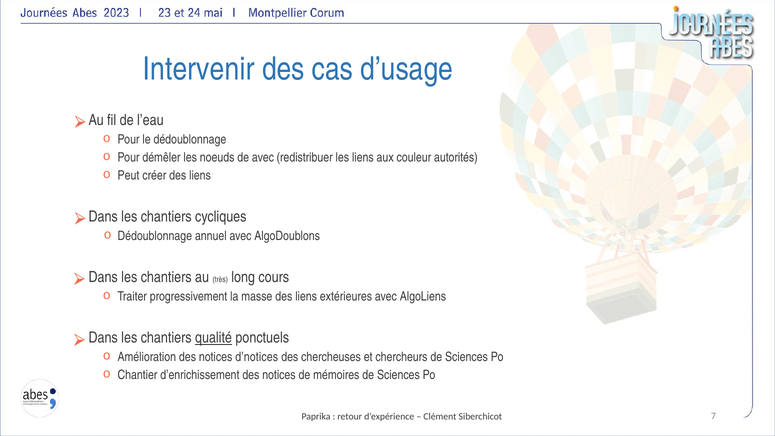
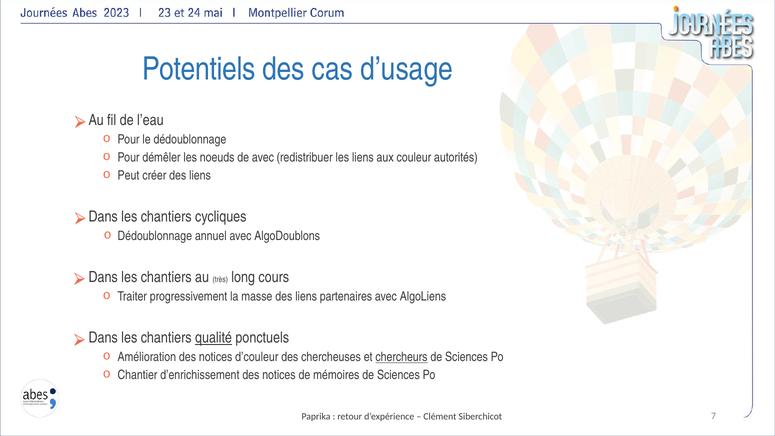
Intervenir: Intervenir -> Potentiels (199, 69)
extérieures: extérieures -> partenaires (346, 296)
d’notices: d’notices -> d’couleur (257, 357)
chercheurs underline: none -> present (401, 357)
